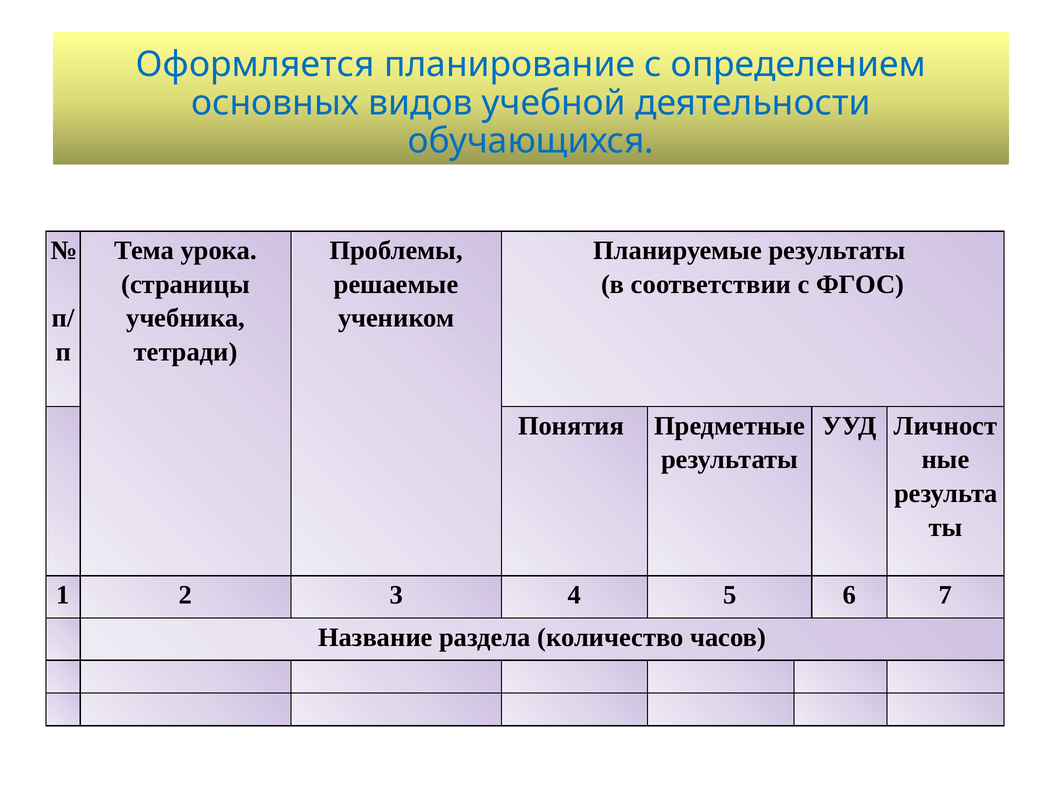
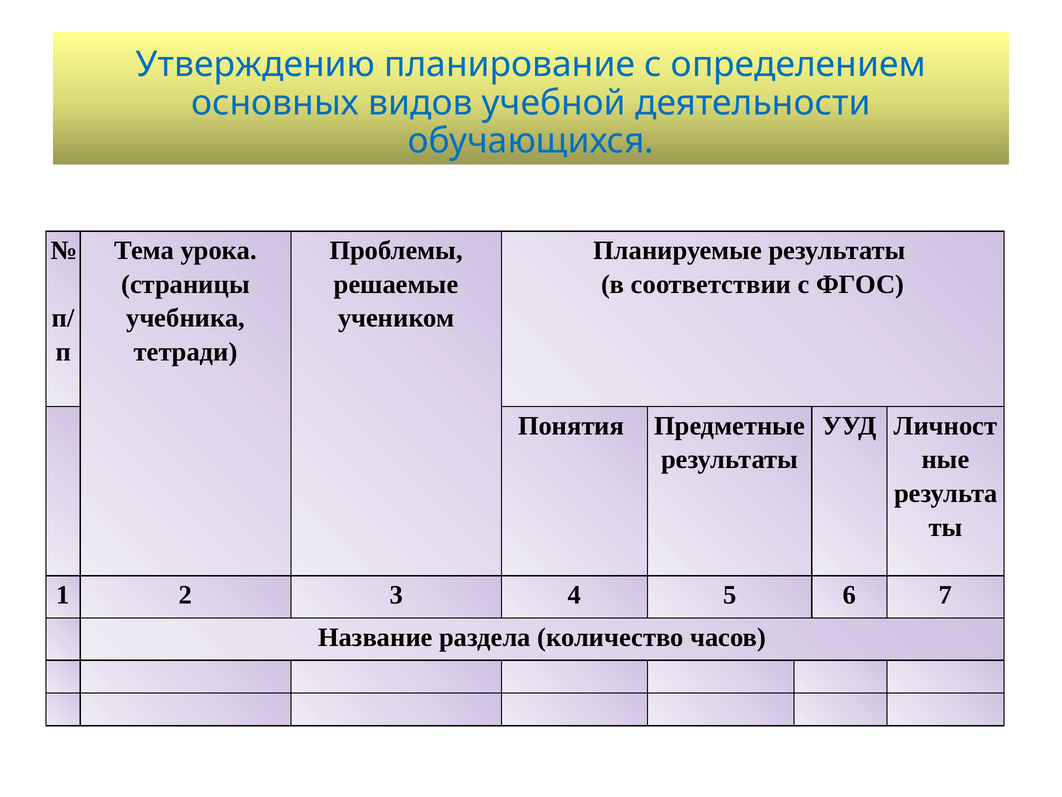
Оформляется: Оформляется -> Утверждению (255, 65)
